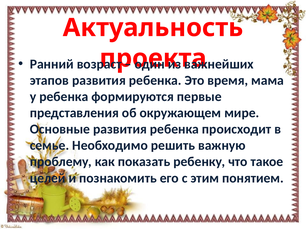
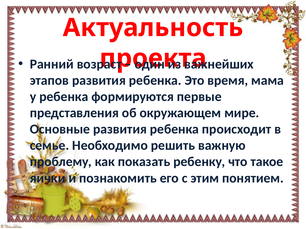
целей: целей -> яички (48, 178)
